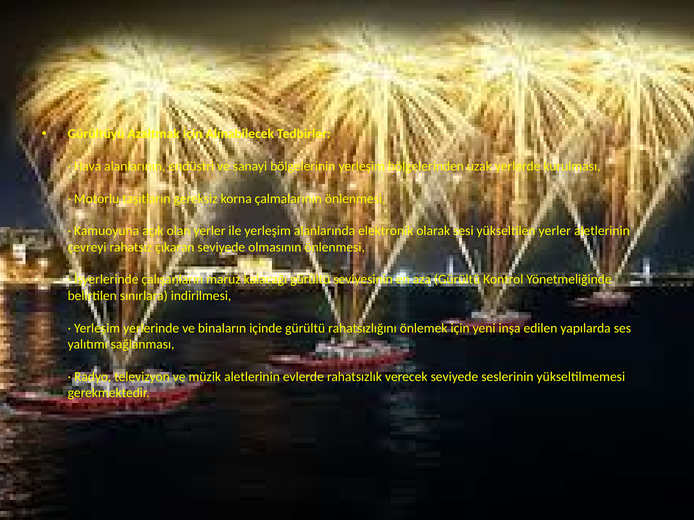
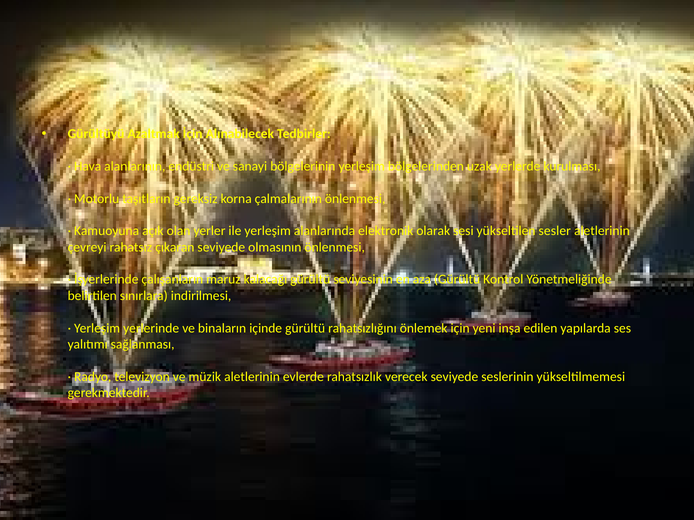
yükseltilen yerler: yerler -> sesler (555, 231)
